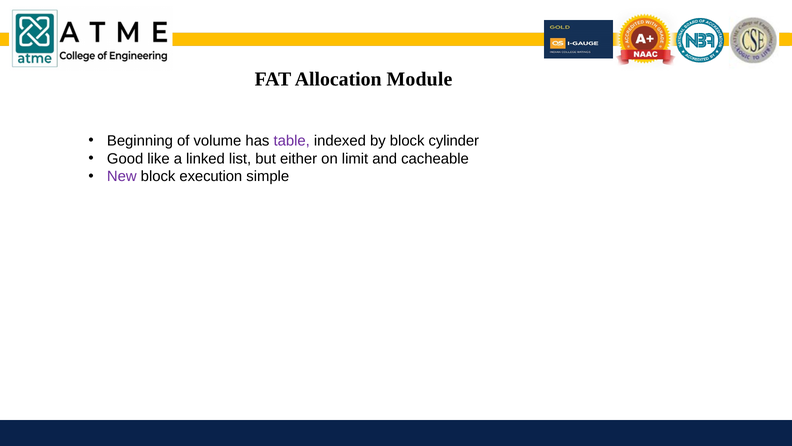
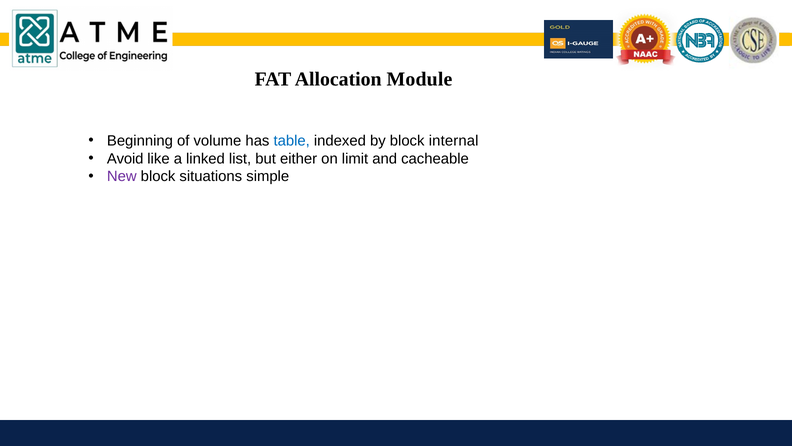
table colour: purple -> blue (292, 141)
cylinder: cylinder -> internal (454, 141)
Good: Good -> Avoid (125, 158)
execution: execution -> situations (211, 176)
